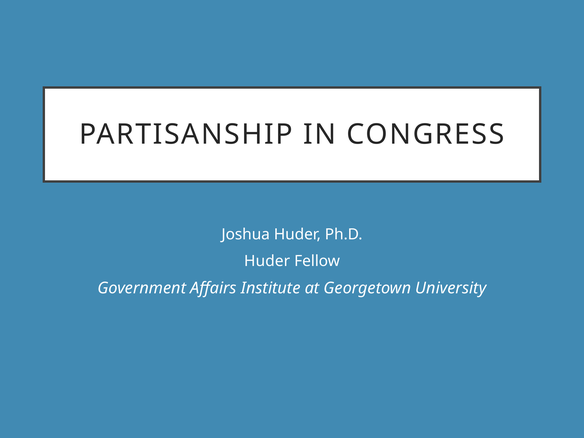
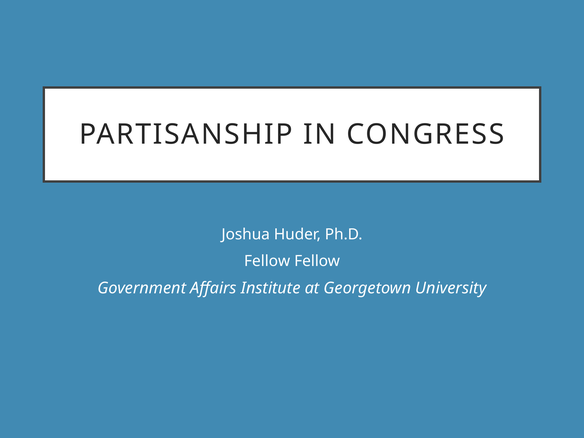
Huder: Huder -> Fellow (267, 261)
